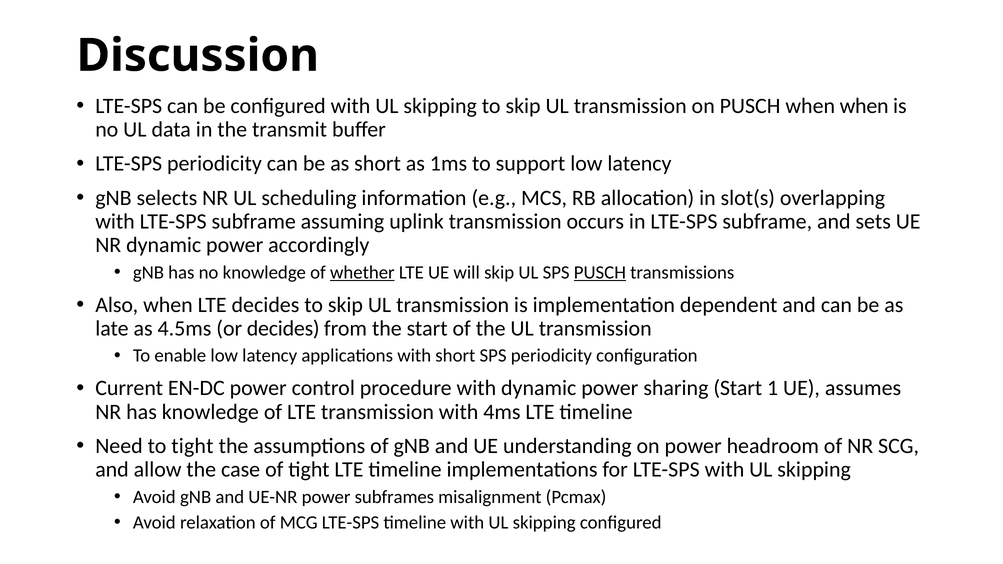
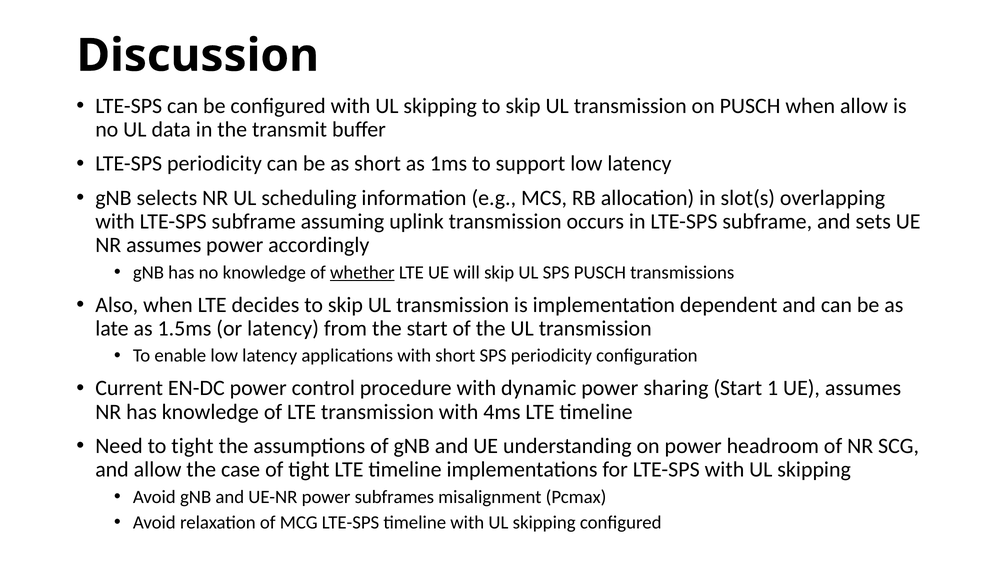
when when: when -> allow (864, 106)
NR dynamic: dynamic -> assumes (164, 245)
PUSCH underline: present -> none (600, 273)
4.5ms: 4.5ms -> 1.5ms (184, 329)
or decides: decides -> latency (283, 329)
